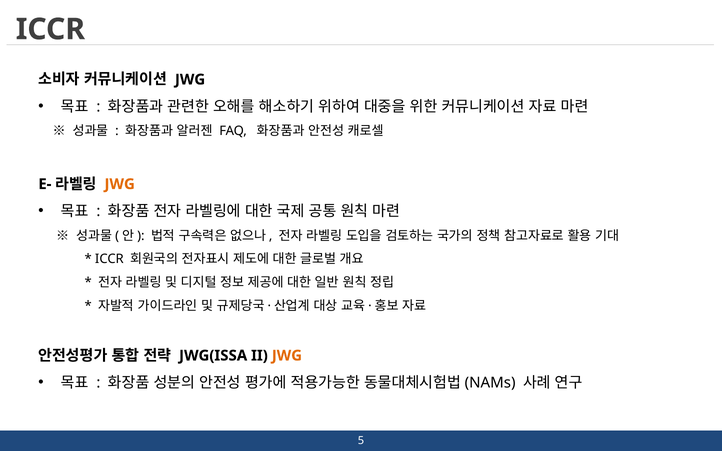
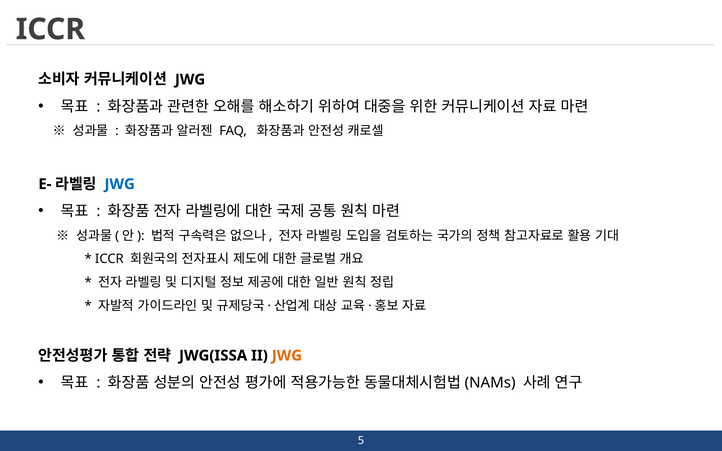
JWG colour: orange -> blue (120, 184)
